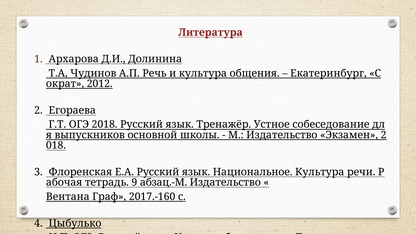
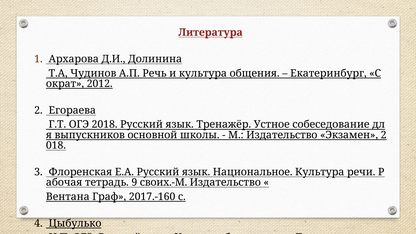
абзац.-М: абзац.-М -> своих.-М (164, 182)
